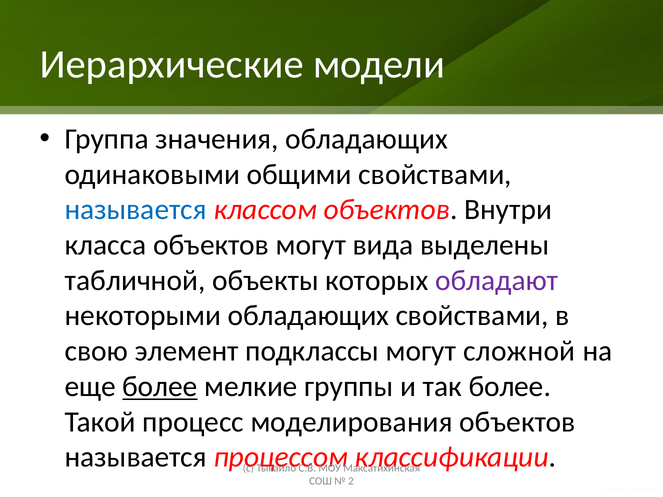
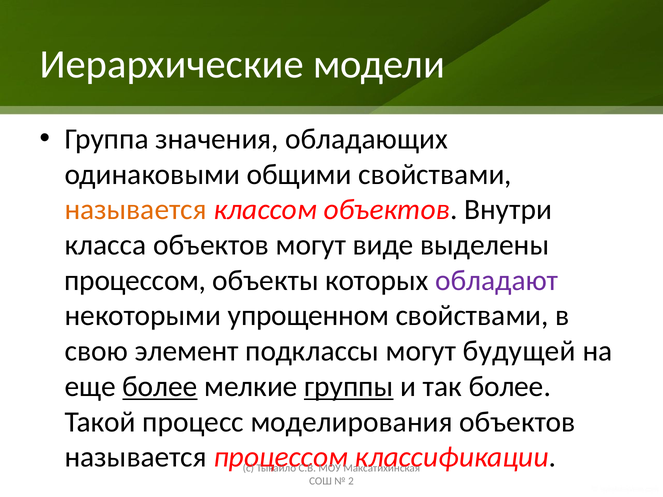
называется colour: blue -> orange (136, 210)
вида: вида -> виде (383, 245)
табличной: табличной -> процессом (135, 281)
некоторыми обладающих: обладающих -> упрощенном (309, 316)
сложной: сложной -> будущей (519, 351)
группы underline: none -> present (349, 387)
